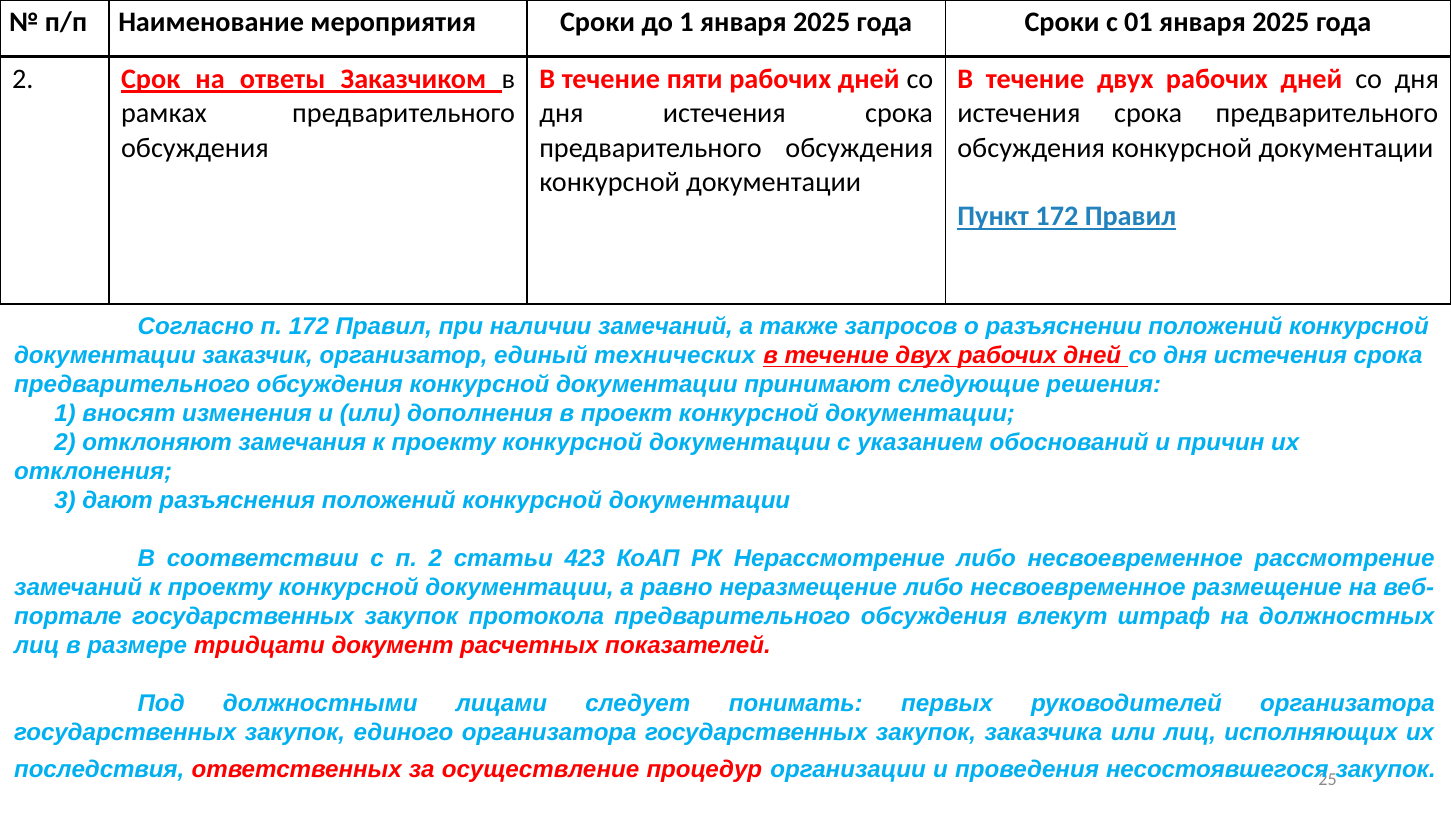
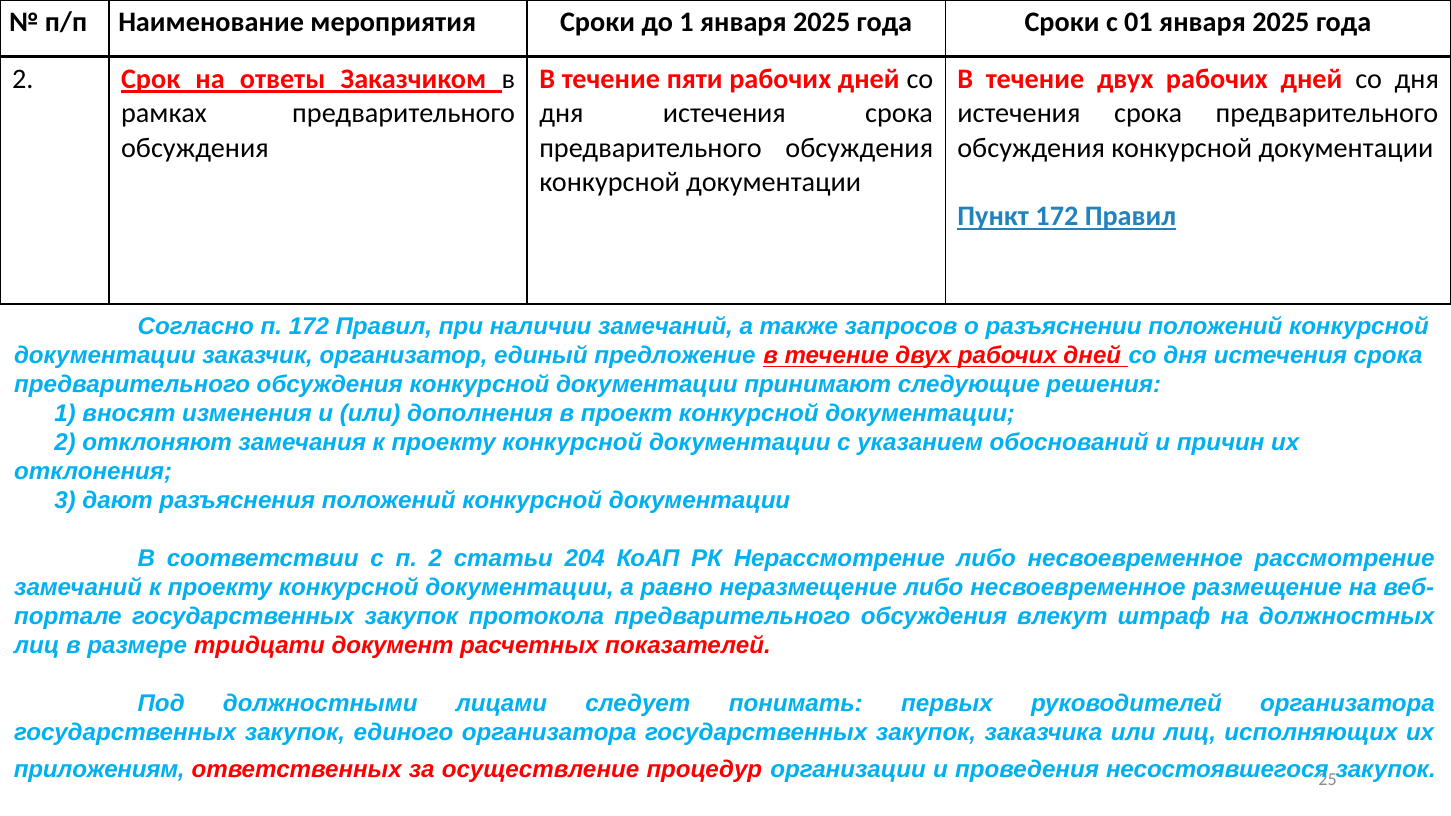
технических: технических -> предложение (675, 356)
423: 423 -> 204 (585, 559)
последствия: последствия -> приложениям (99, 770)
